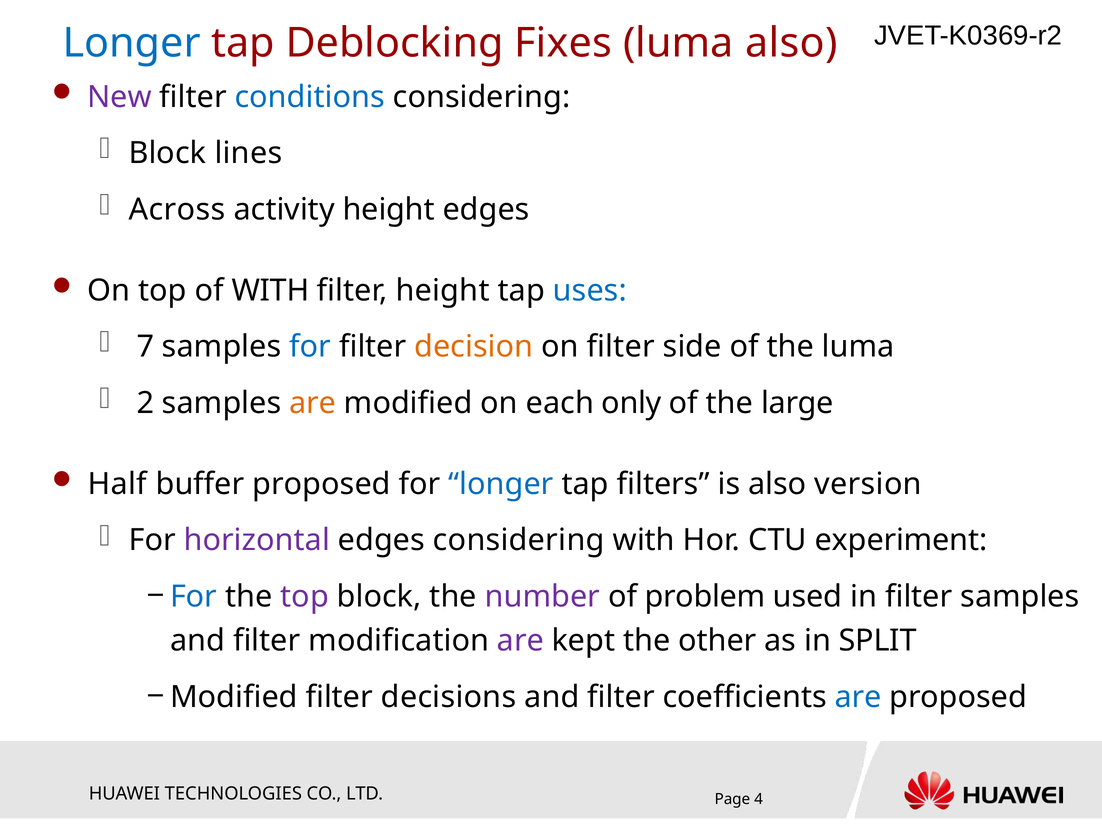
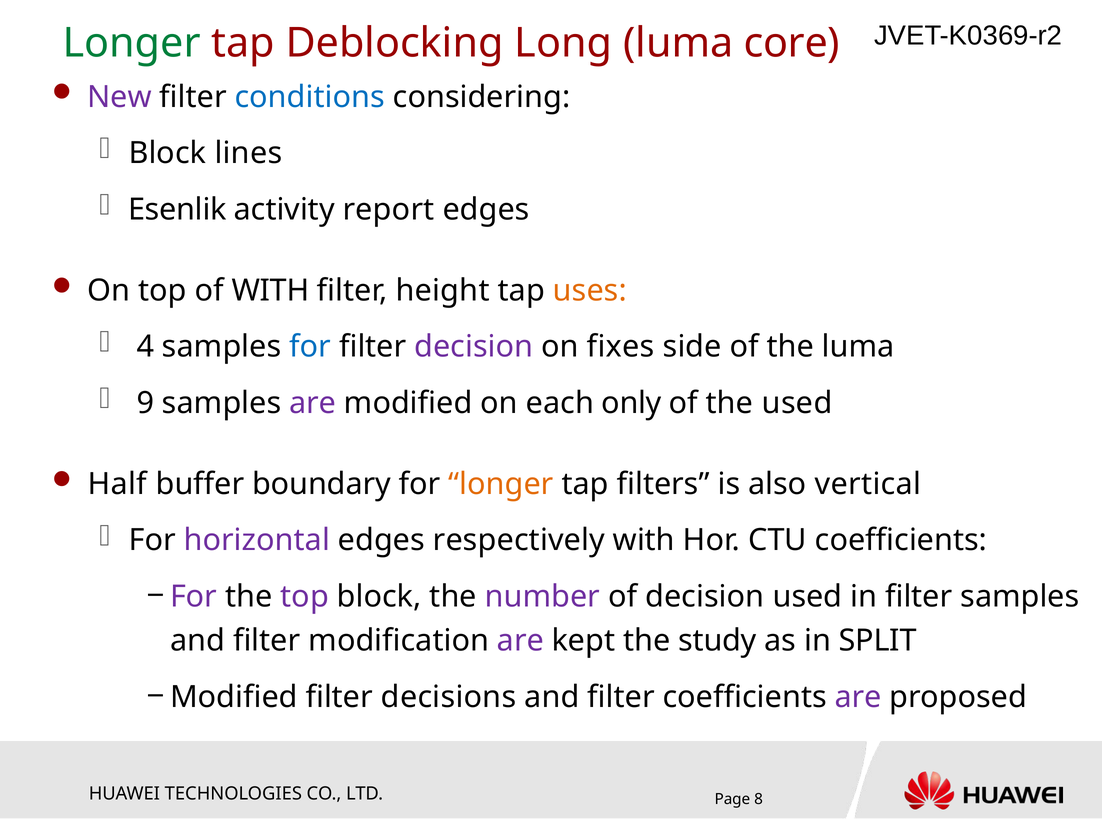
Longer colour: blue -> green (132, 43)
Fixes: Fixes -> Long (563, 43)
luma also: also -> core (792, 43)
Across: Across -> Esenlik (177, 210)
activity height: height -> report (389, 210)
uses colour: blue -> orange (590, 290)
7: 7 -> 4 (145, 347)
decision colour: orange -> purple (474, 347)
on filter: filter -> fixes (621, 347)
2: 2 -> 9 (145, 403)
are colour: orange -> purple (313, 403)
the large: large -> used (797, 403)
buffer proposed: proposed -> boundary (322, 484)
longer colour: blue -> orange (501, 484)
version: version -> vertical (868, 484)
edges considering: considering -> respectively (519, 540)
CTU experiment: experiment -> coefficients (901, 540)
For colour: blue -> purple (194, 596)
of problem: problem -> decision (705, 596)
other: other -> study (718, 640)
are colour: blue -> purple (858, 697)
4: 4 -> 8 (759, 799)
